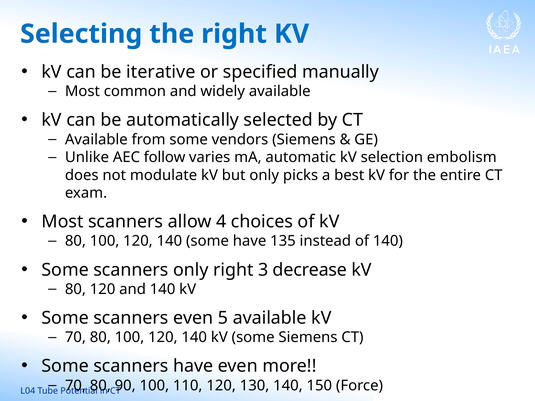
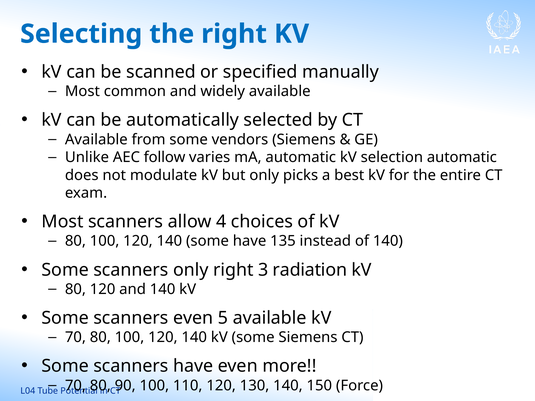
iterative: iterative -> scanned (161, 72)
selection embolism: embolism -> automatic (462, 157)
decrease: decrease -> radiation (310, 270)
